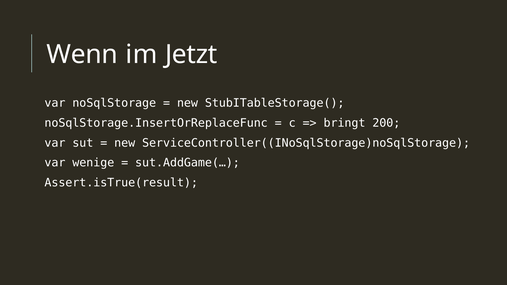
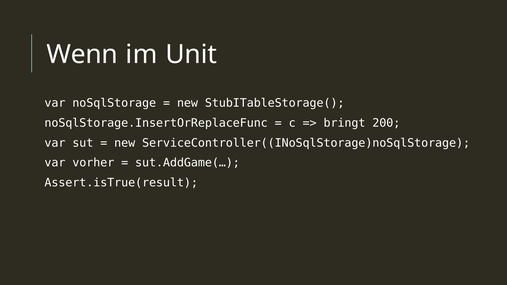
Jetzt: Jetzt -> Unit (191, 54)
wenige: wenige -> vorher (93, 163)
